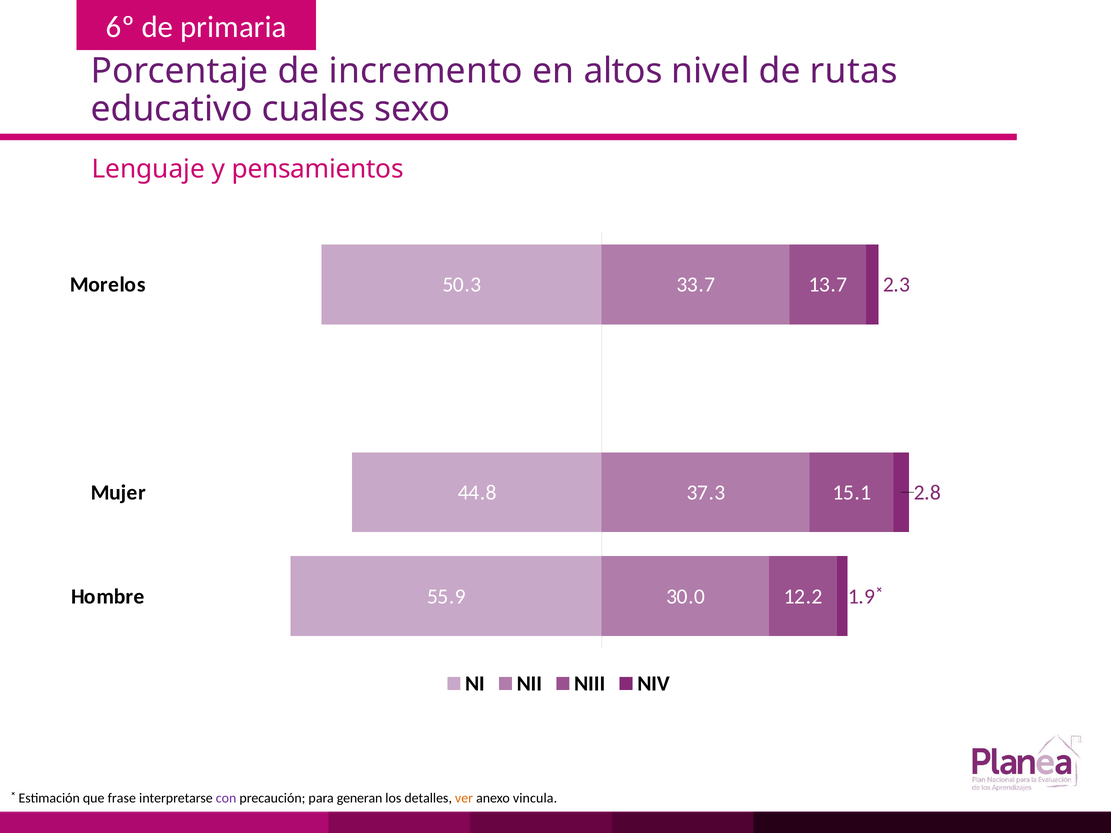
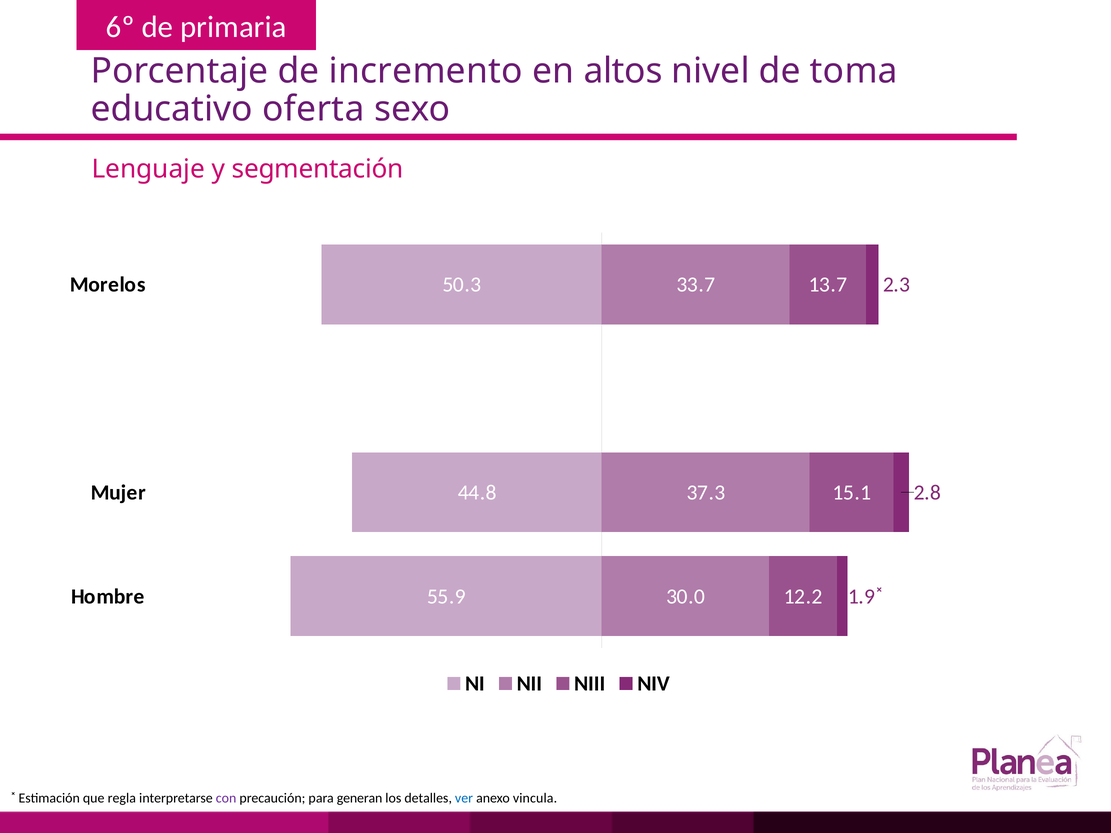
rutas: rutas -> toma (854, 71)
cuales: cuales -> oferta (313, 109)
pensamientos: pensamientos -> segmentación (318, 169)
frase: frase -> regla (122, 799)
ver colour: orange -> blue (464, 799)
